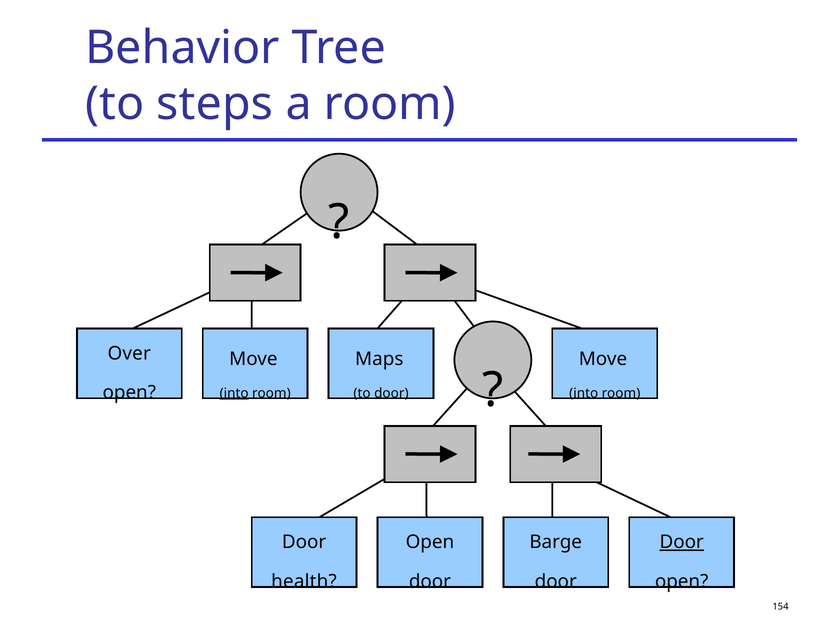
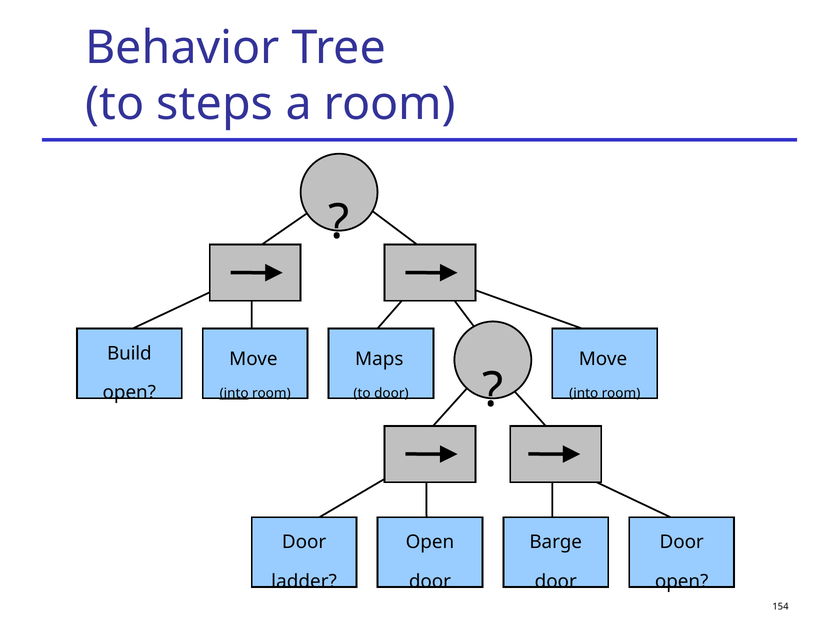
Over: Over -> Build (129, 354)
Door underline: present -> none (682, 542)
health: health -> ladder (304, 582)
